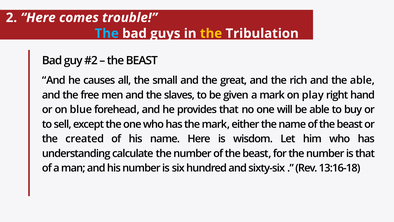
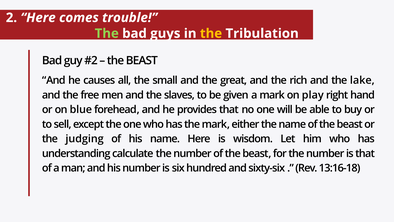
The colour: light blue -> light green (107, 34)
the able: able -> lake (362, 81)
created: created -> judging (85, 139)
